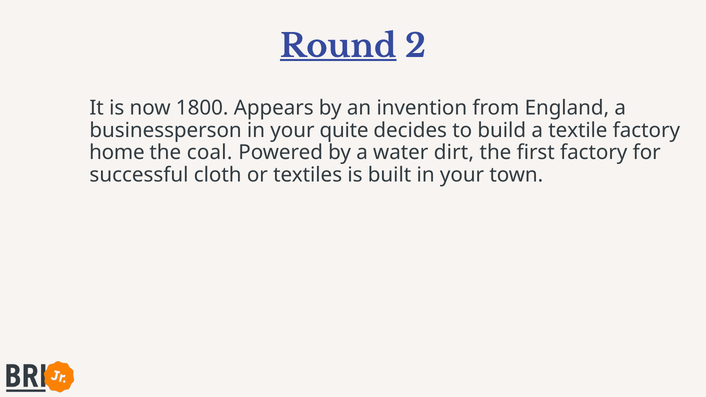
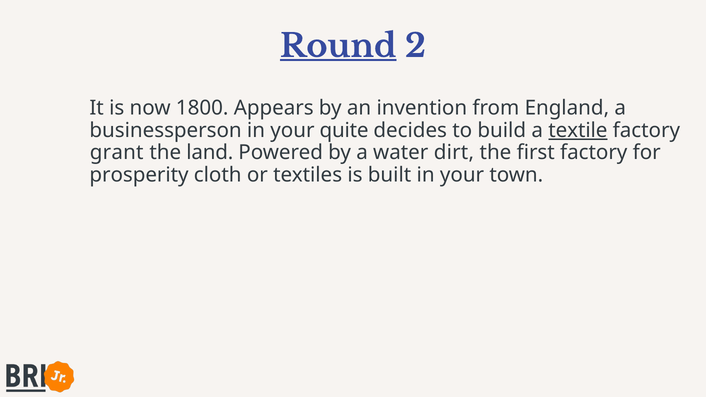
textile underline: none -> present (578, 130)
home: home -> grant (117, 153)
coal: coal -> land (210, 153)
successful: successful -> prosperity (139, 175)
